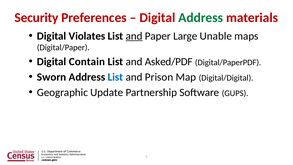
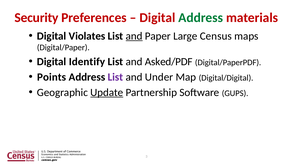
Unable: Unable -> Census (216, 36)
Contain: Contain -> Identify (87, 62)
Sworn: Sworn -> Points (52, 77)
List colour: blue -> purple (115, 77)
Prison: Prison -> Under (159, 77)
Update underline: none -> present (107, 92)
